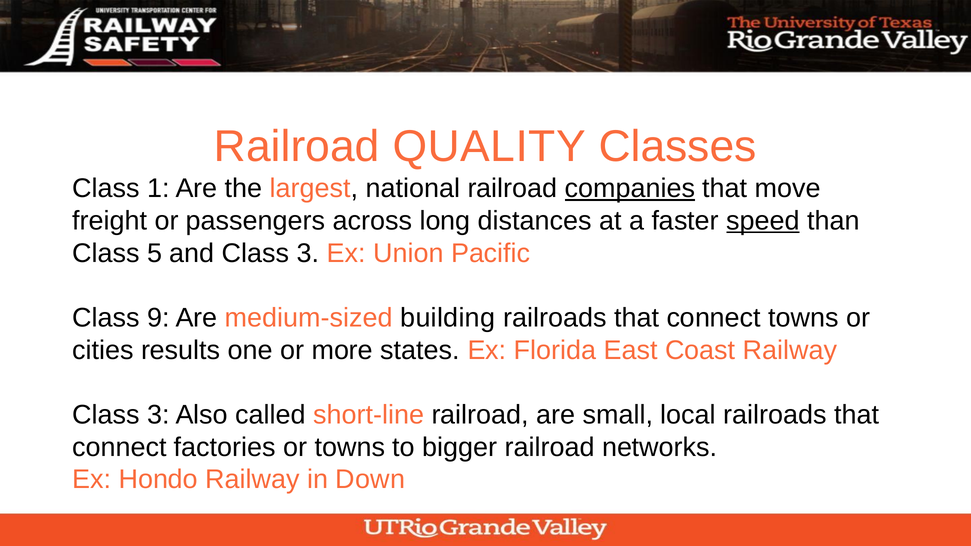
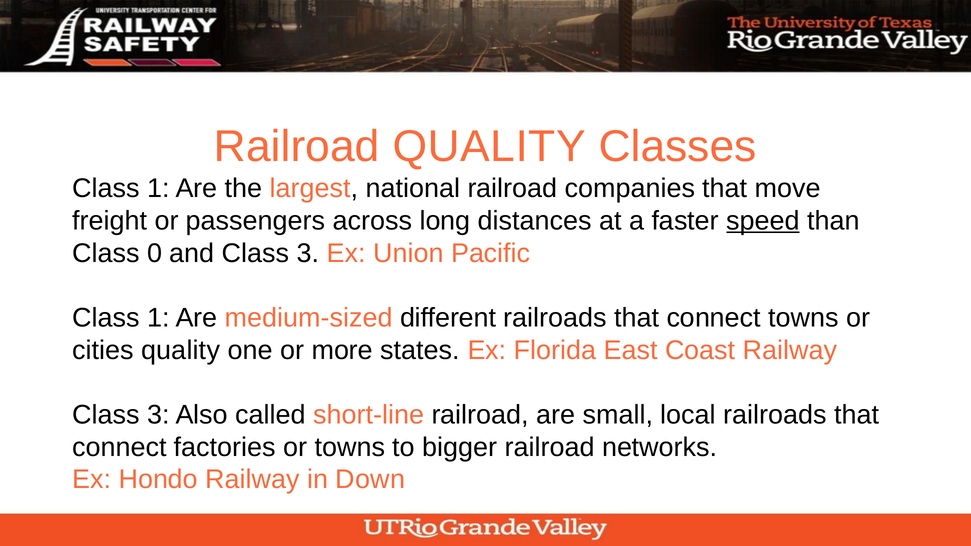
companies underline: present -> none (630, 189)
5: 5 -> 0 (155, 253)
9: 9 -> 1 (158, 318)
building: building -> different (448, 318)
cities results: results -> quality (181, 350)
